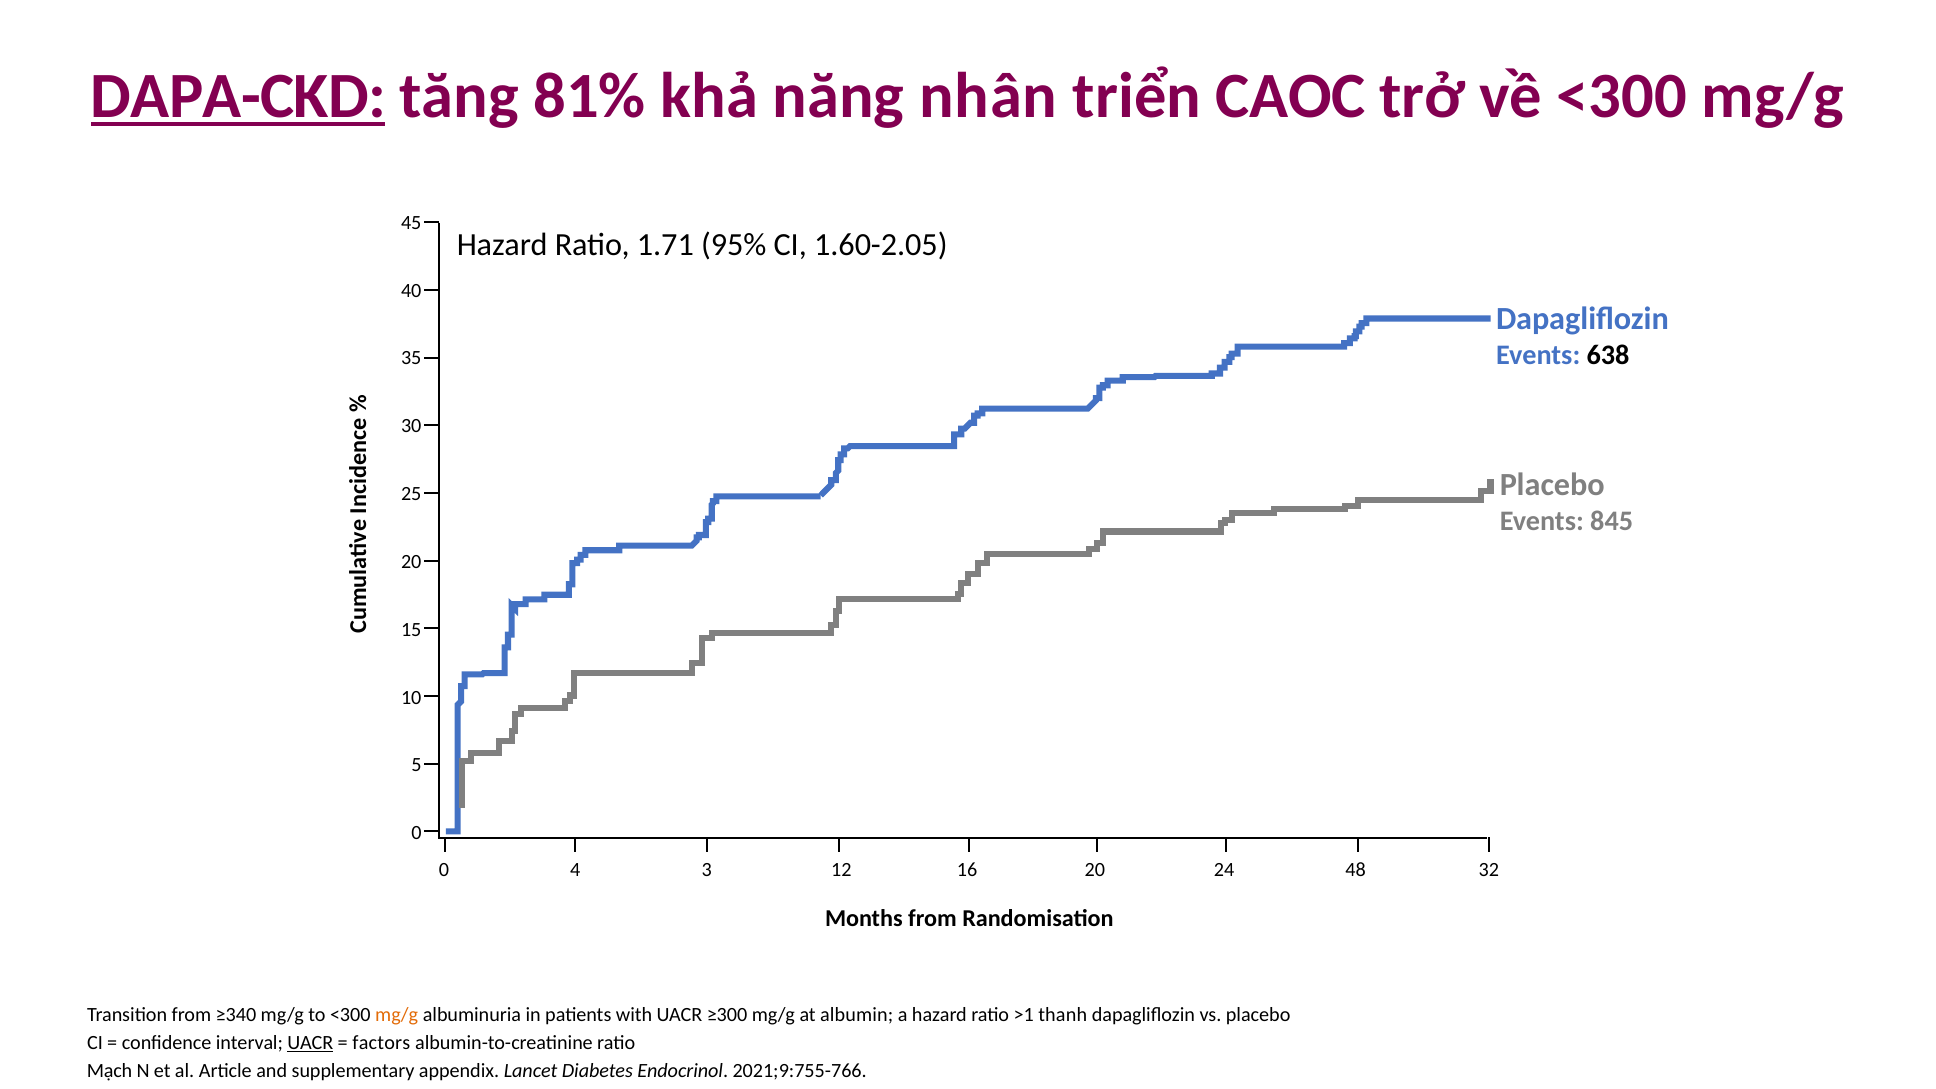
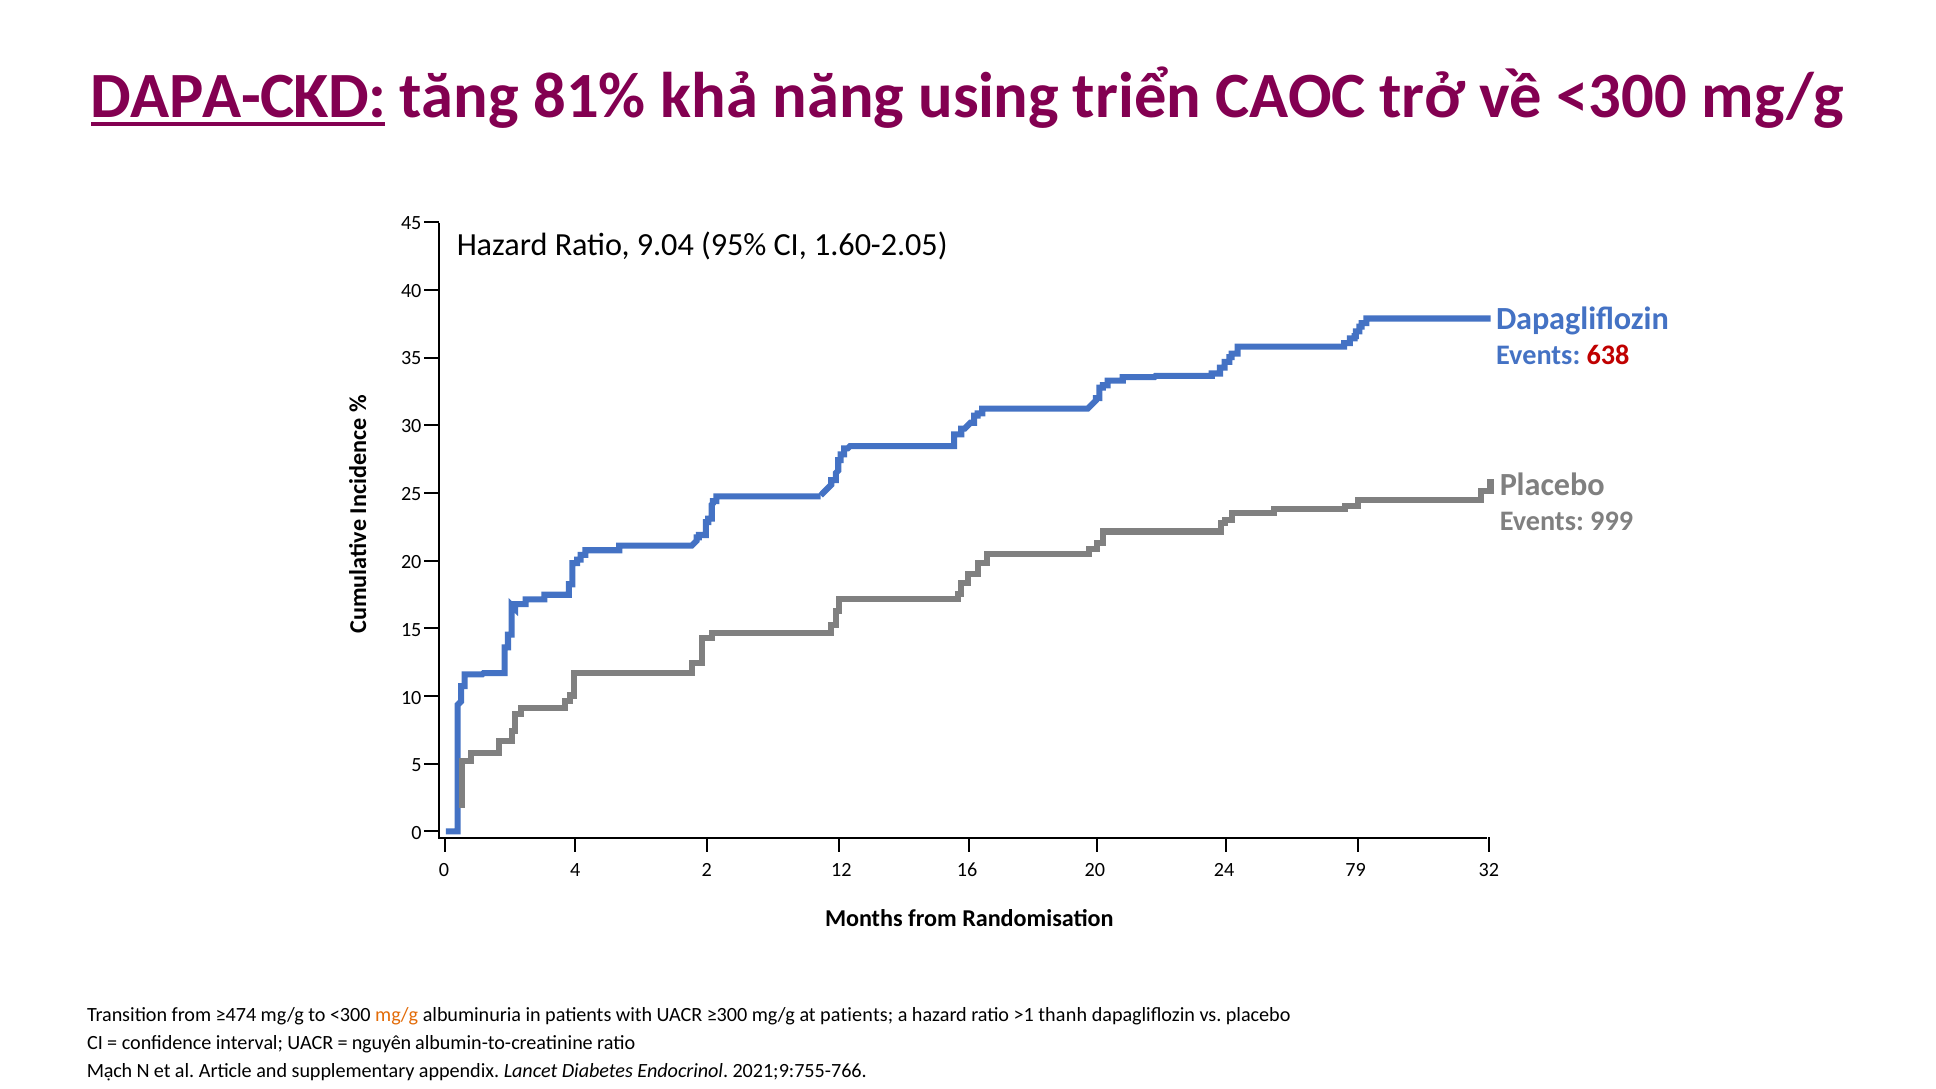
nhân: nhân -> using (989, 97)
1.71: 1.71 -> 9.04 (665, 245)
638 colour: black -> red (1608, 355)
845: 845 -> 999 (1612, 521)
3: 3 -> 2 (707, 870)
48: 48 -> 79 (1356, 870)
≥340: ≥340 -> ≥474 (236, 1015)
at albumin: albumin -> patients (857, 1015)
UACR underline: present -> none (310, 1043)
factors: factors -> nguyên (382, 1043)
